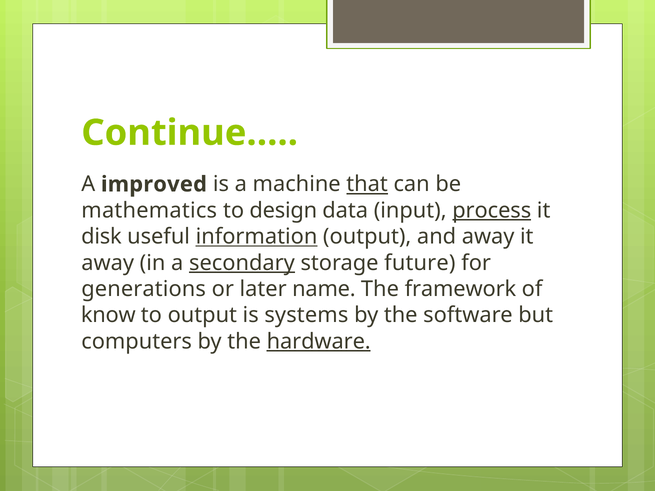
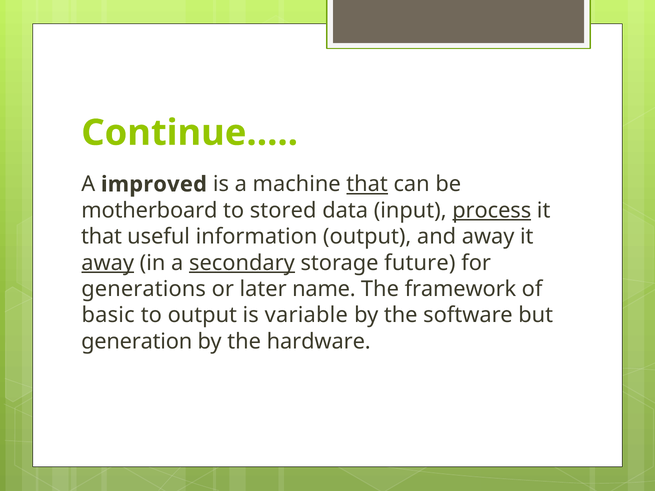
mathematics: mathematics -> motherboard (149, 211)
design: design -> stored (283, 211)
disk: disk -> that (101, 237)
information underline: present -> none (257, 237)
away underline: none -> present (108, 263)
know: know -> basic (108, 315)
systems: systems -> variable (306, 315)
computers: computers -> generation (137, 342)
hardware underline: present -> none (319, 342)
